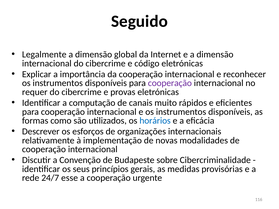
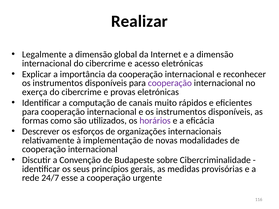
Seguido: Seguido -> Realizar (139, 21)
código: código -> acesso (147, 64)
requer: requer -> exerça (35, 92)
horários colour: blue -> purple (155, 121)
